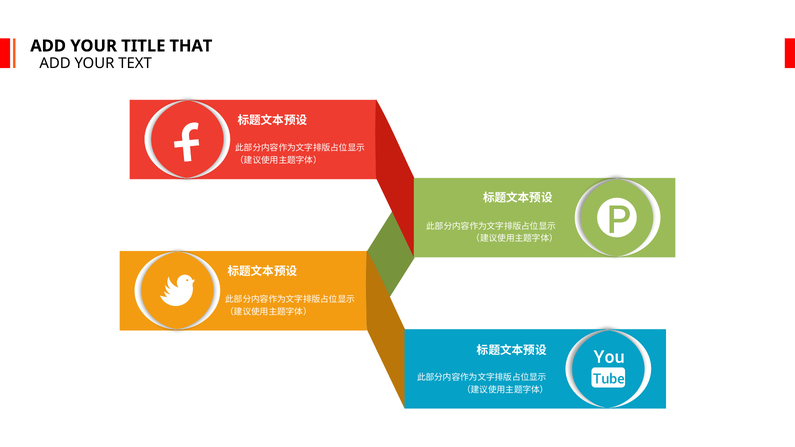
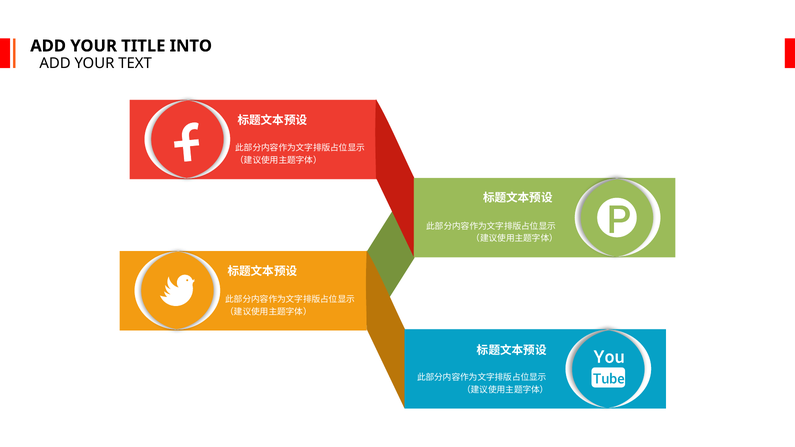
THAT: THAT -> INTO (191, 46)
